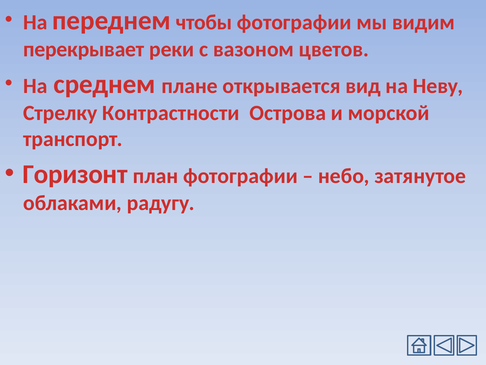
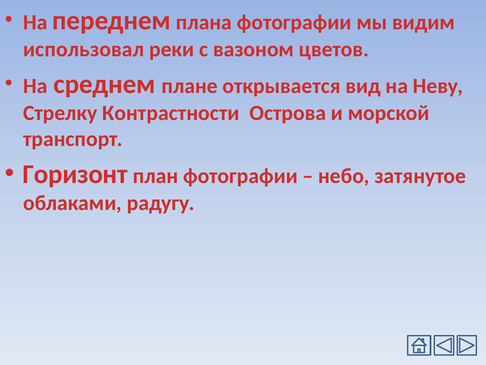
чтобы: чтобы -> плана (204, 22)
перекрывает: перекрывает -> использовал (84, 49)
